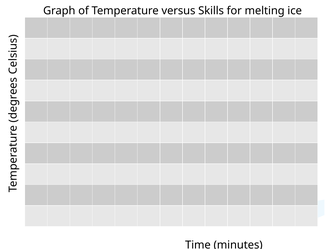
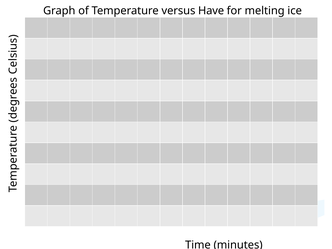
Skills: Skills -> Have (211, 11)
